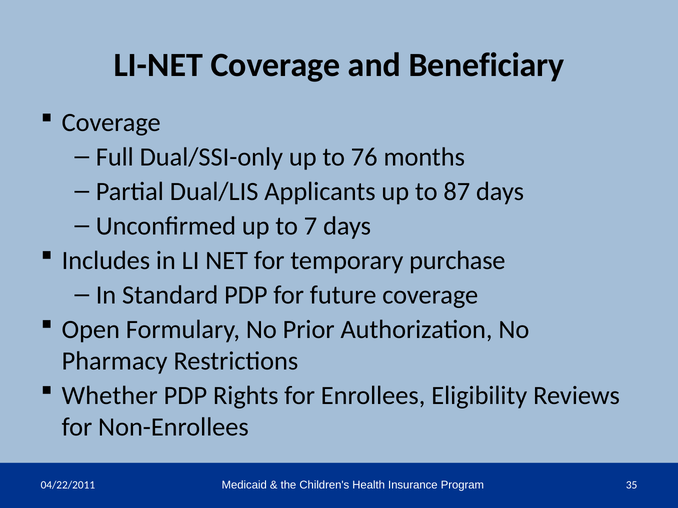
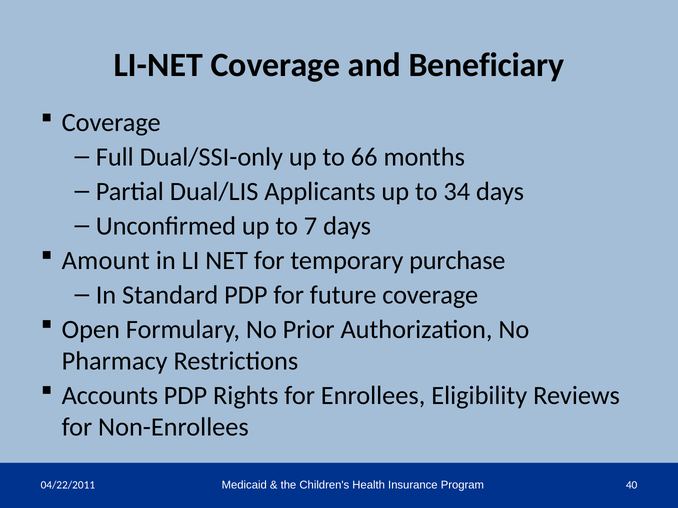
76: 76 -> 66 (364, 157)
87: 87 -> 34 (457, 192)
Includes: Includes -> Amount (106, 261)
Whether: Whether -> Accounts (110, 396)
35: 35 -> 40 (632, 486)
